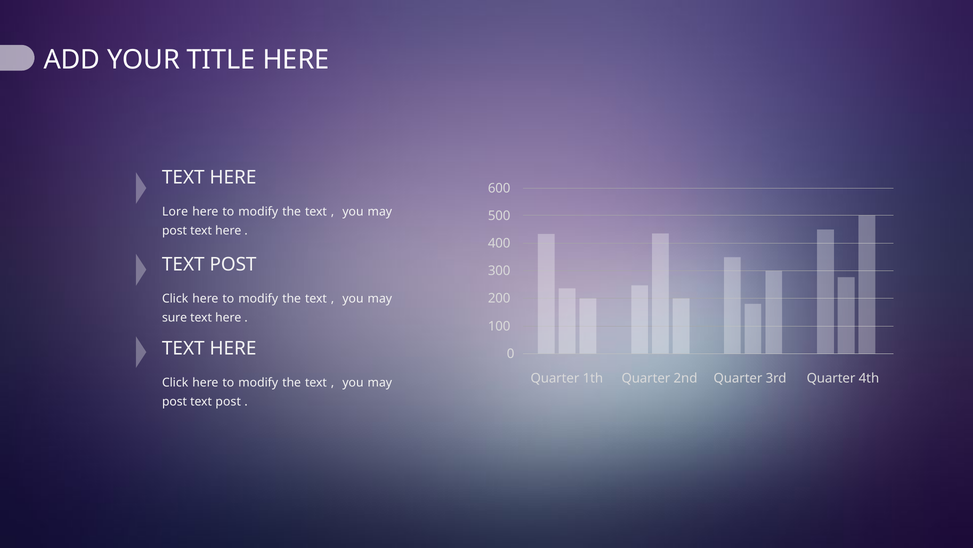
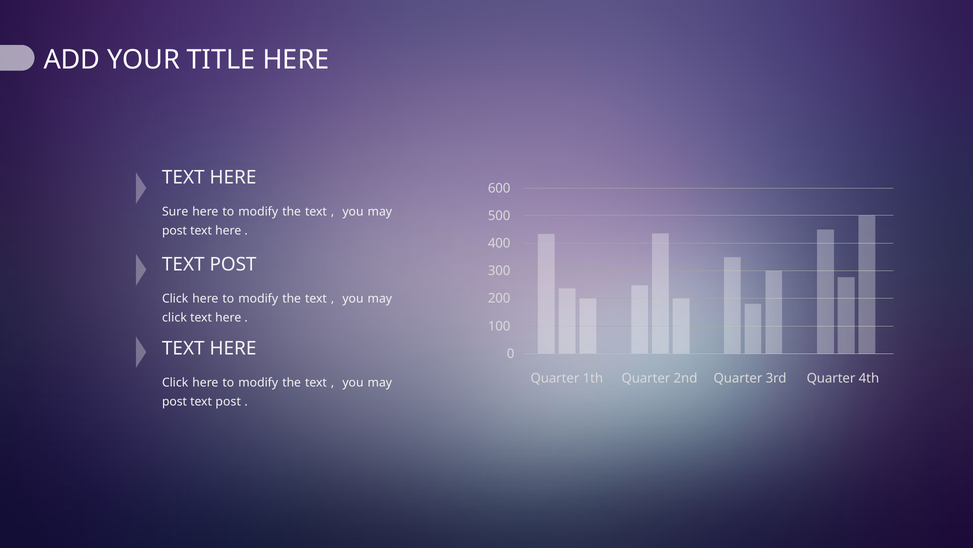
Lore: Lore -> Sure (175, 211)
sure: sure -> click (174, 317)
